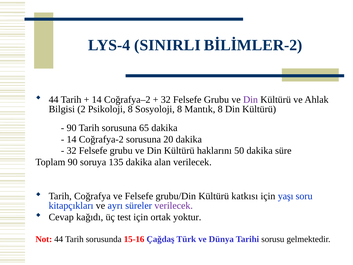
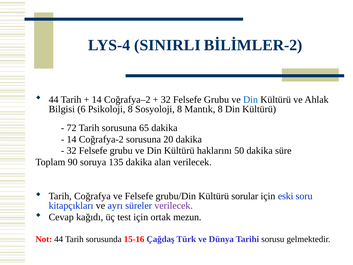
Din colour: purple -> blue (251, 100)
2: 2 -> 6 (81, 109)
90: 90 -> 72 (72, 128)
katkısı: katkısı -> sorular (245, 196)
yaşı: yaşı -> eski (286, 196)
yoktur: yoktur -> mezun (187, 217)
